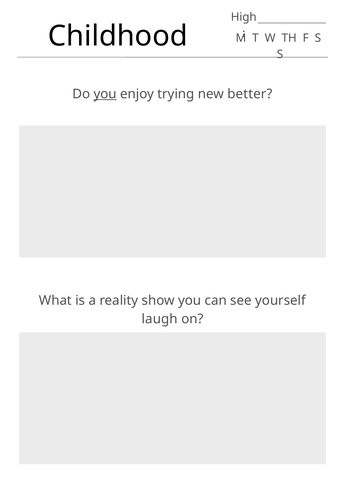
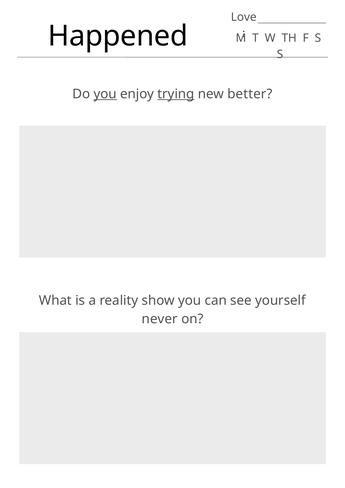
High: High -> Love (244, 17)
Childhood: Childhood -> Happened (118, 36)
trying underline: none -> present (176, 94)
laugh: laugh -> never (160, 319)
